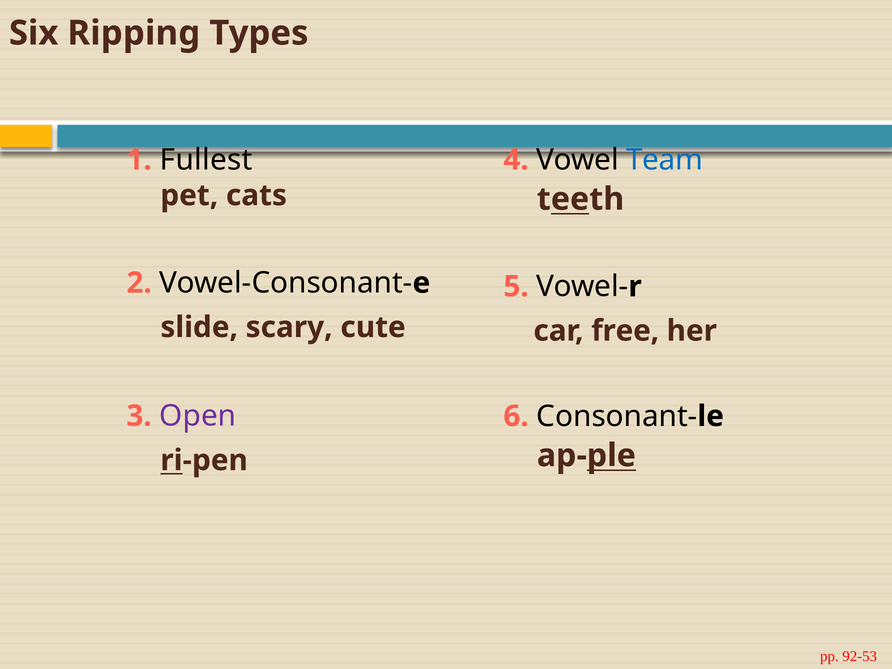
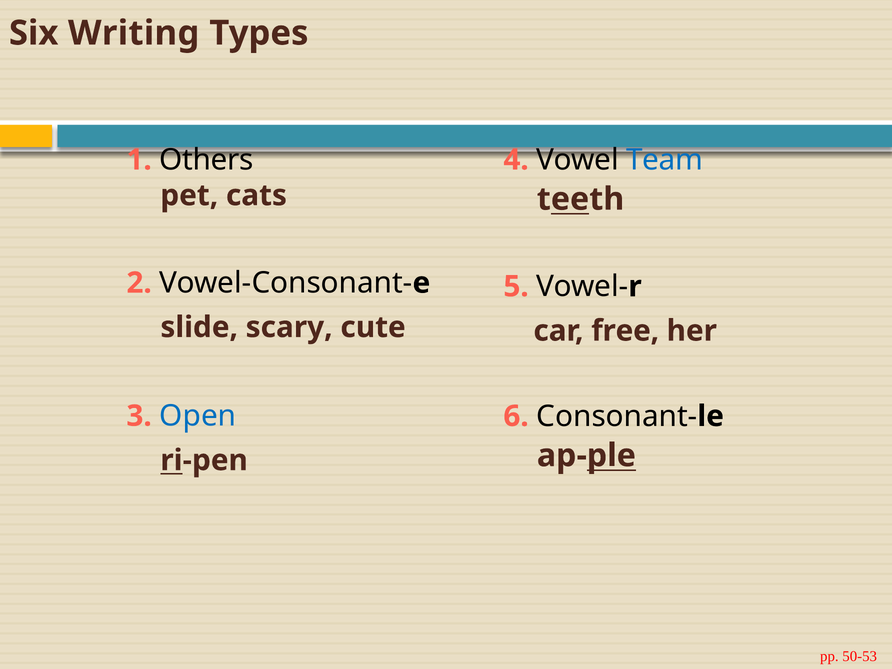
Ripping: Ripping -> Writing (134, 33)
Fullest: Fullest -> Others (206, 160)
Open colour: purple -> blue (198, 416)
92-53: 92-53 -> 50-53 (860, 657)
